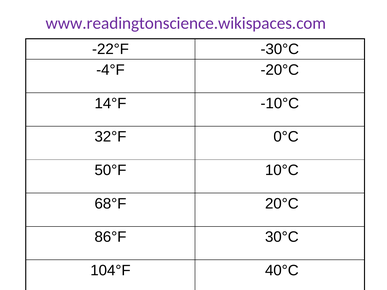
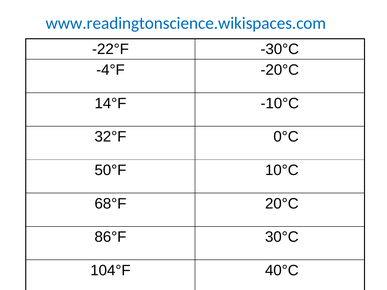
www.readingtonscience.wikispaces.com colour: purple -> blue (186, 23)
